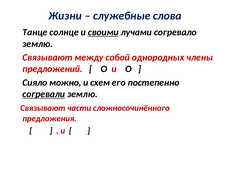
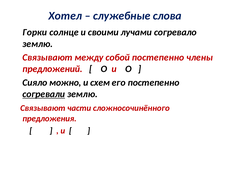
Жизни: Жизни -> Хотел (65, 16)
Танце: Танце -> Горки (35, 32)
своими underline: present -> none (103, 32)
собой однородных: однородных -> постепенно (158, 57)
